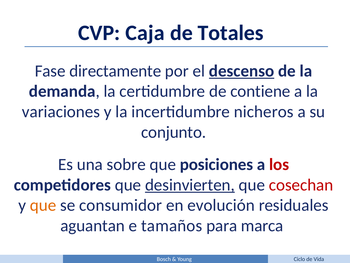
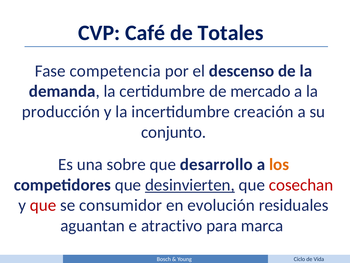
Caja: Caja -> Café (145, 33)
directamente: directamente -> competencia (115, 71)
descenso underline: present -> none (242, 71)
contiene: contiene -> mercado (260, 91)
variaciones: variaciones -> producción (61, 112)
nicheros: nicheros -> creación (264, 112)
posiciones: posiciones -> desarrollo (216, 164)
los colour: red -> orange (279, 164)
que colour: orange -> red (43, 205)
tamaños: tamaños -> atractivo (172, 225)
